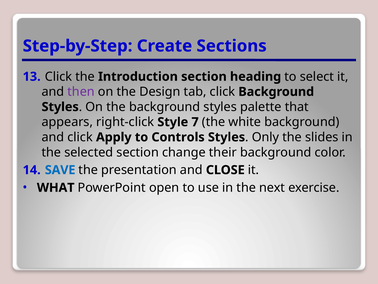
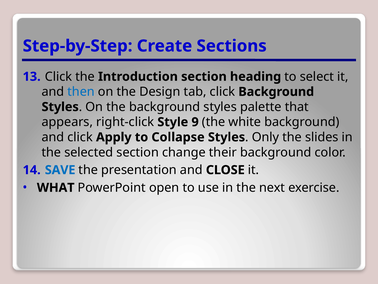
then colour: purple -> blue (81, 92)
7: 7 -> 9 (195, 122)
Controls: Controls -> Collapse (178, 137)
